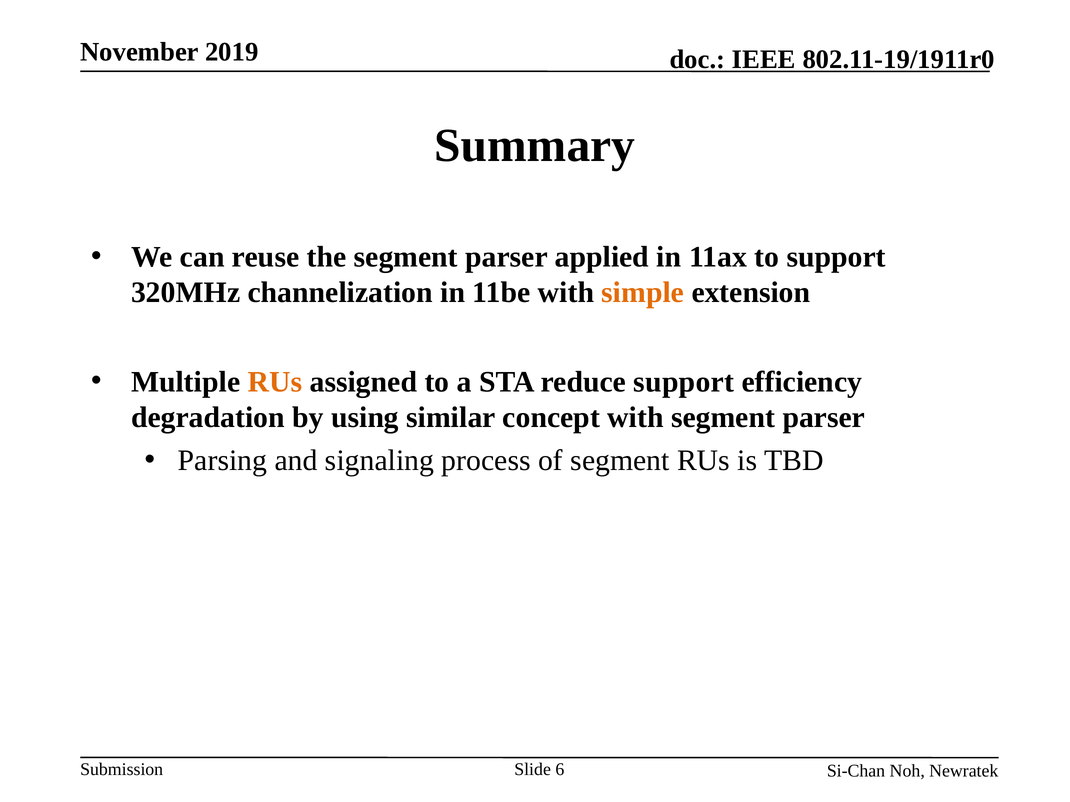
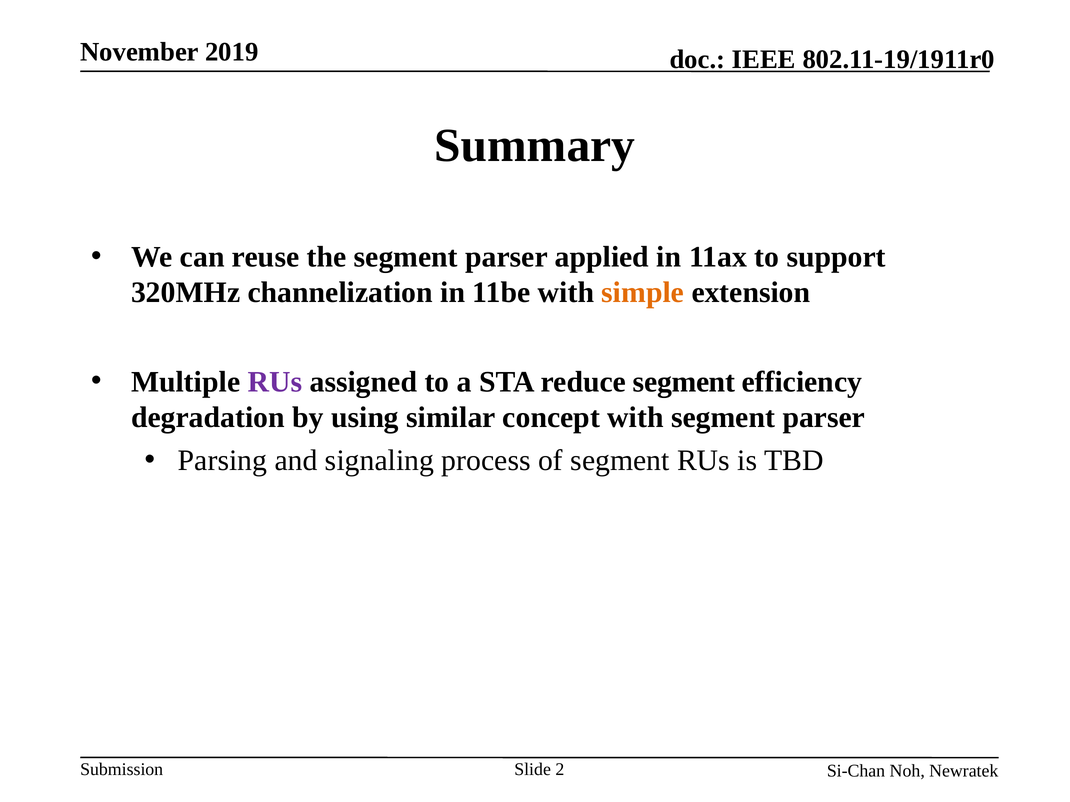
RUs colour: orange -> purple (275, 382)
reduce support: support -> segment (684, 382)
6: 6 -> 2 (560, 770)
